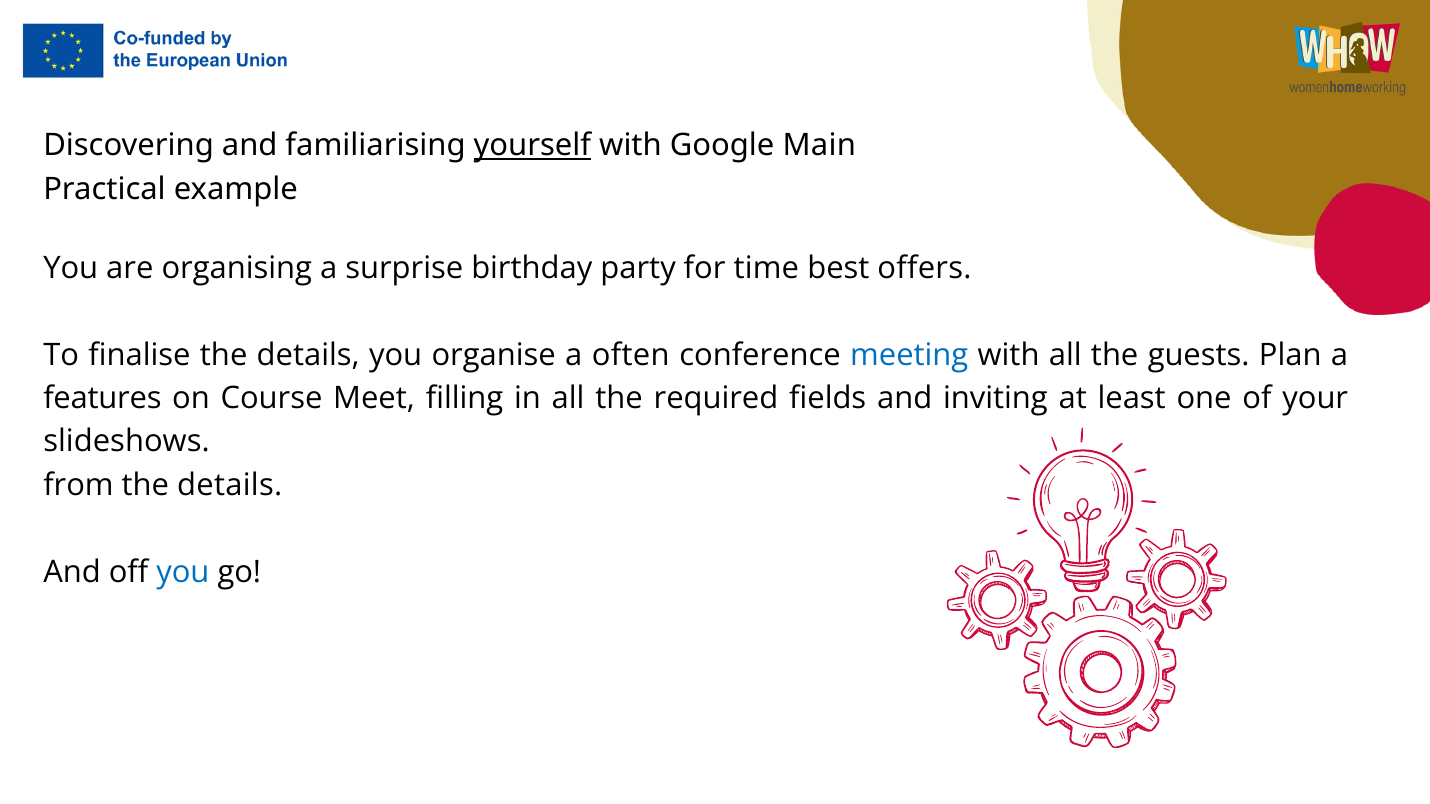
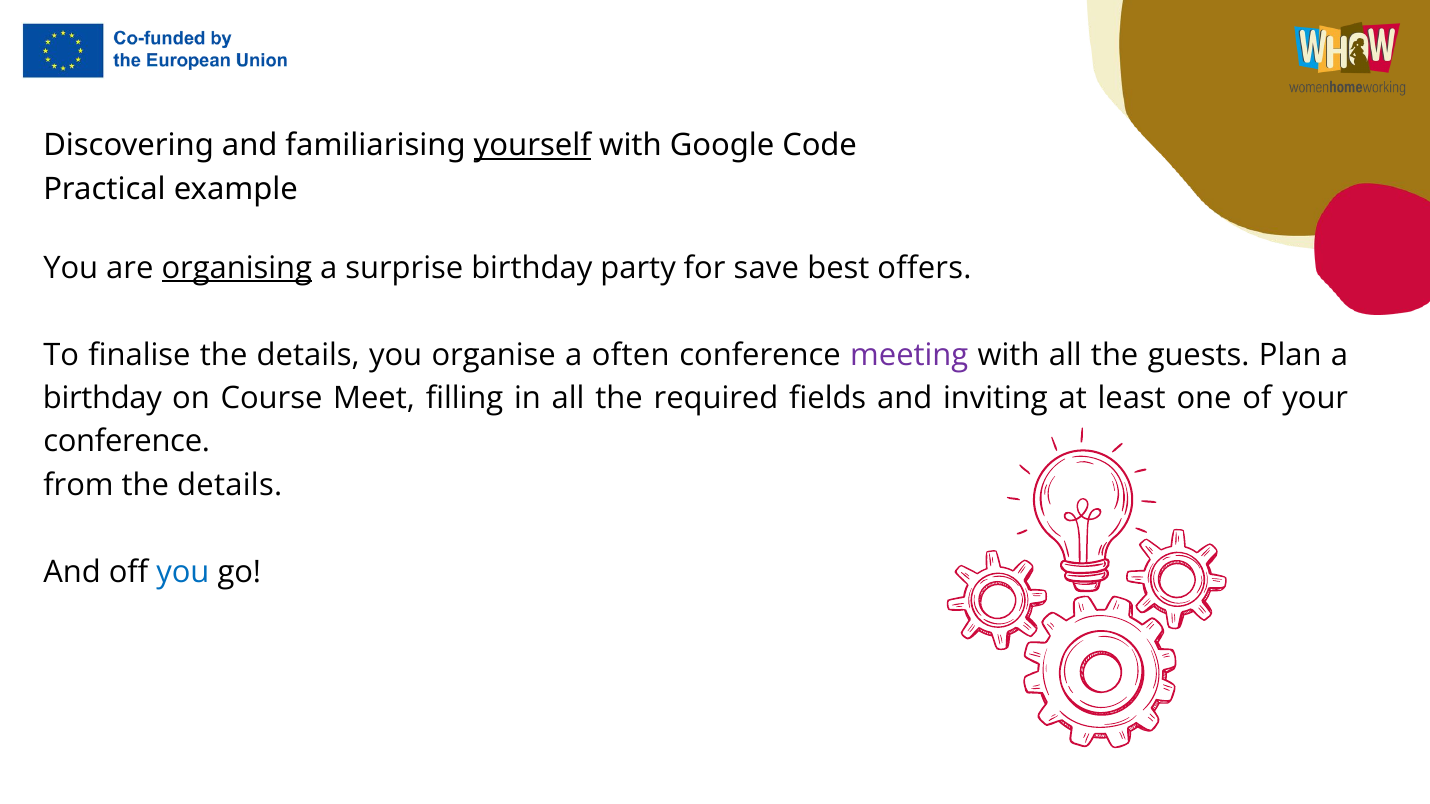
Main: Main -> Code (820, 146)
organising underline: none -> present (237, 268)
time: time -> save (766, 268)
meeting colour: blue -> purple (909, 355)
features: features -> birthday (102, 398)
slideshows: slideshows -> conference (127, 442)
